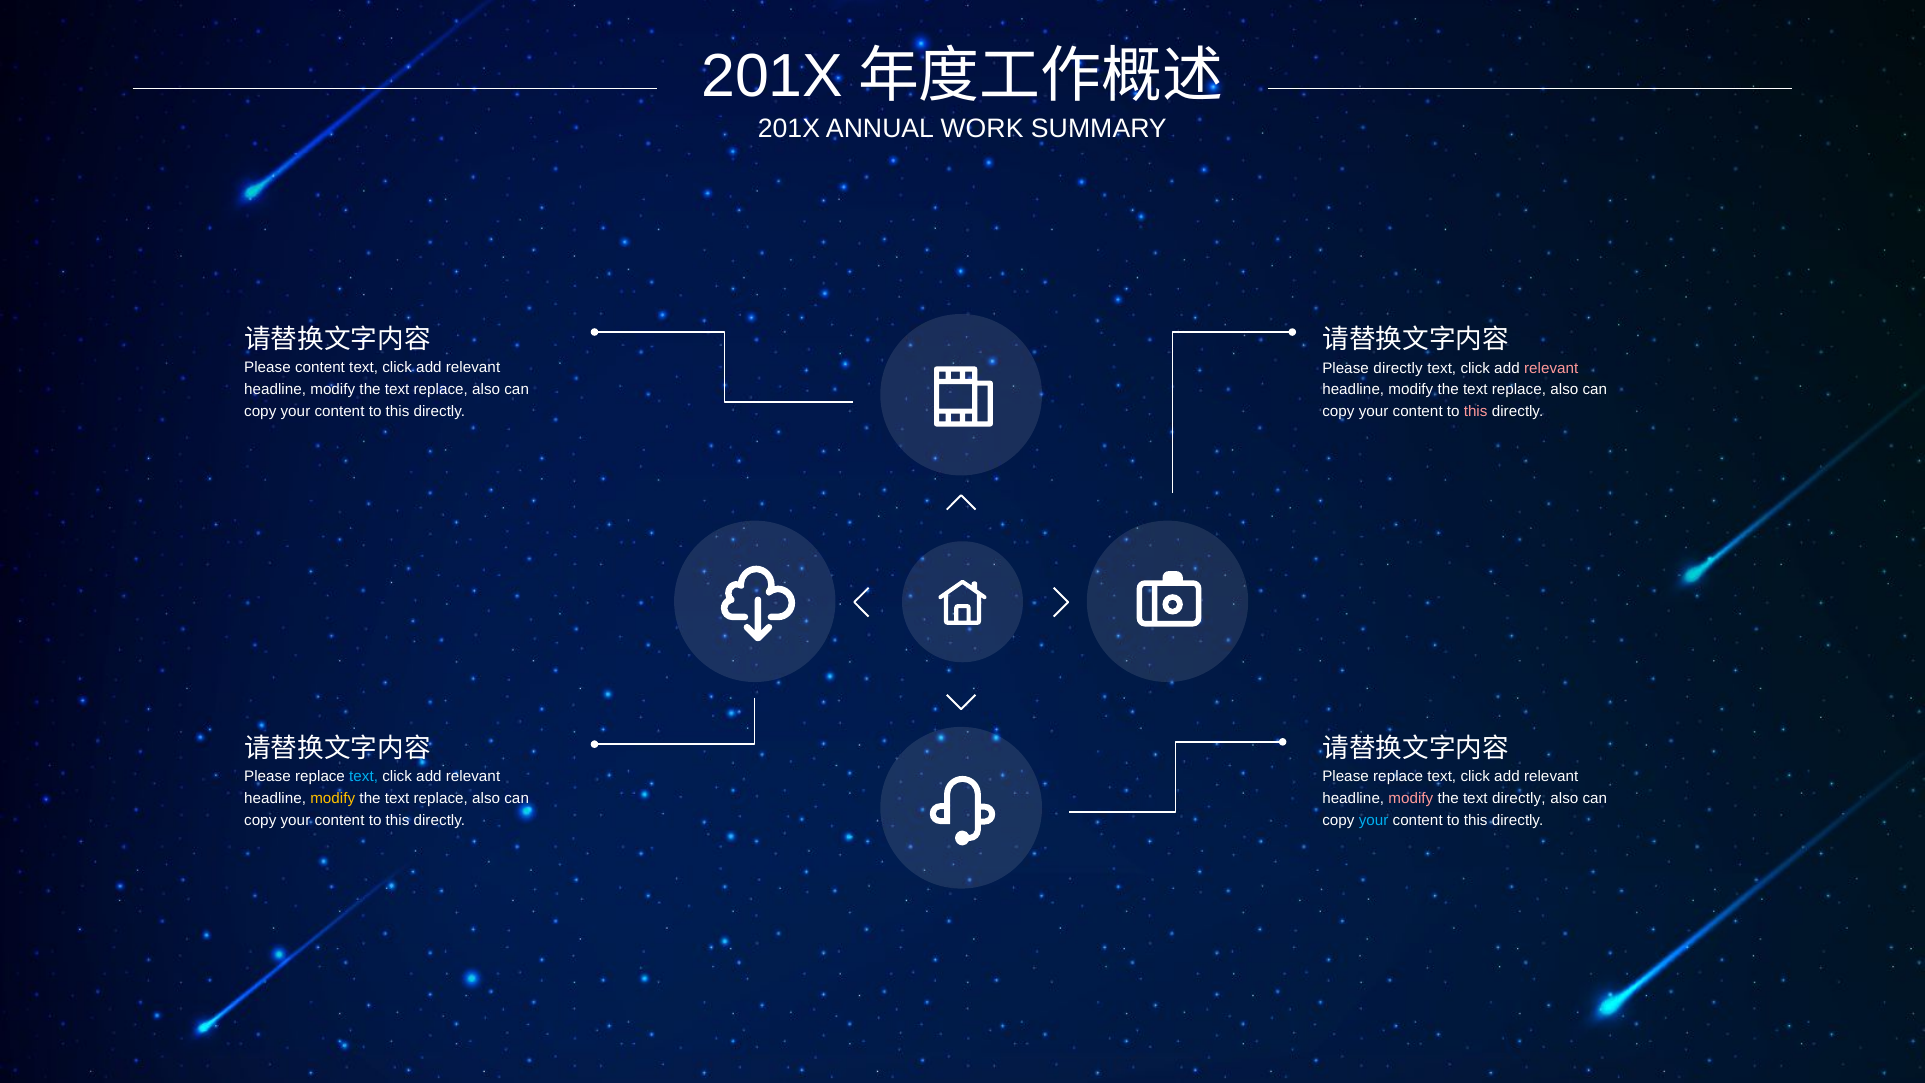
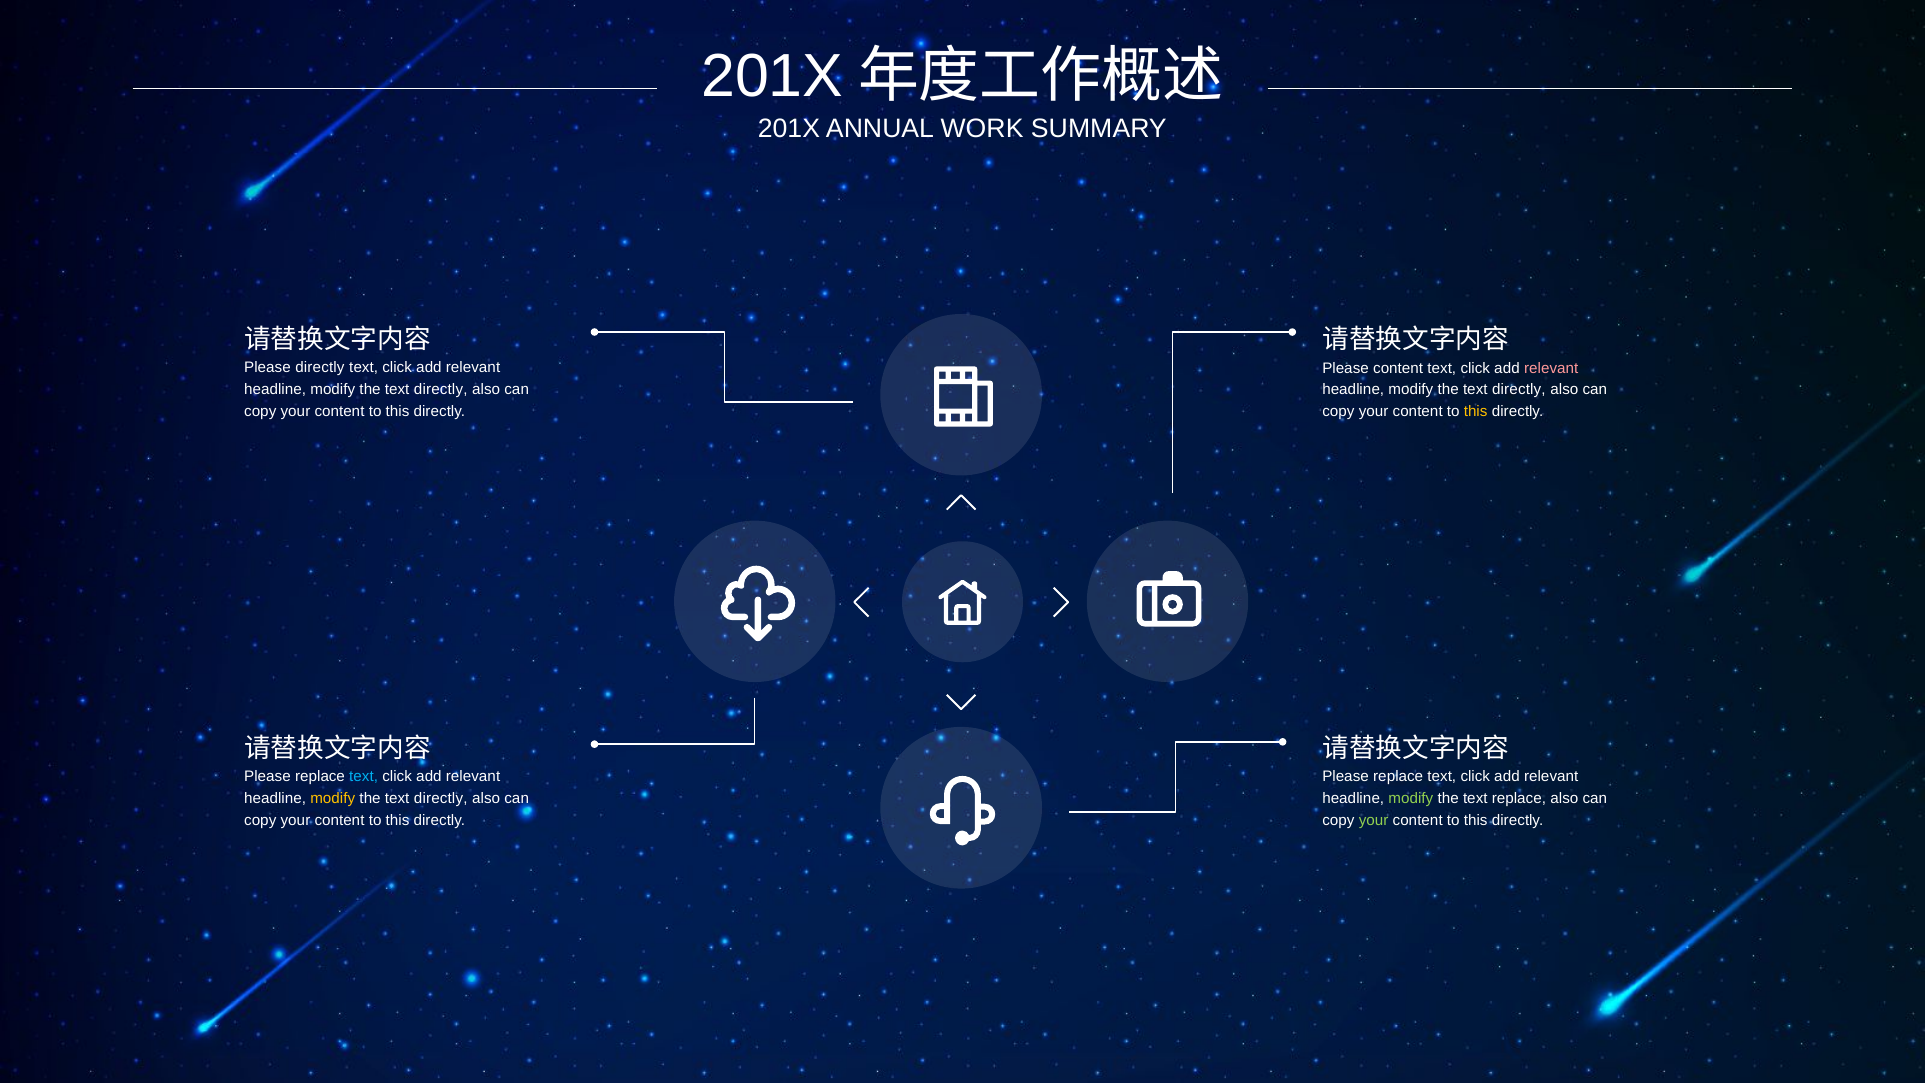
Please content: content -> directly (320, 367)
Please directly: directly -> content (1398, 368)
replace: replace -> directly (441, 389)
replace: replace -> directly (1519, 390)
this colour: pink -> yellow (1476, 412)
replace: replace -> directly (441, 799)
modify colour: pink -> light green (1411, 799)
text directly: directly -> replace (1519, 799)
your colour: light blue -> light green (1374, 820)
